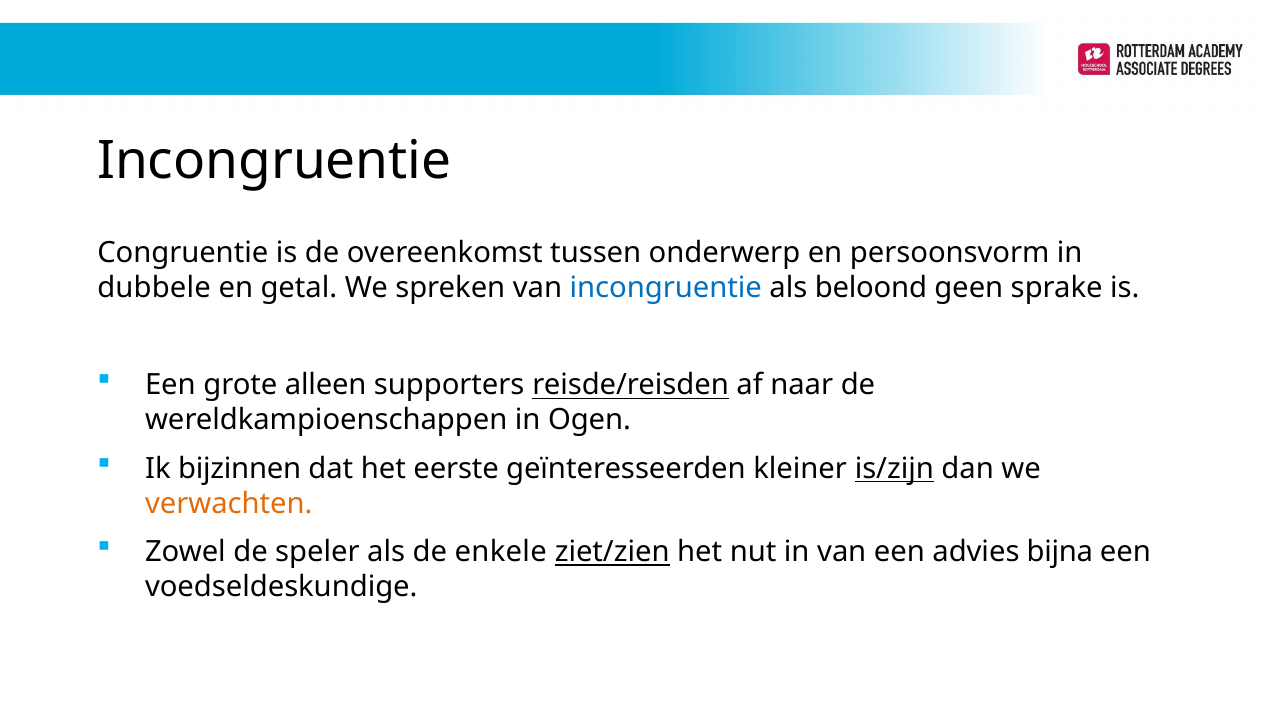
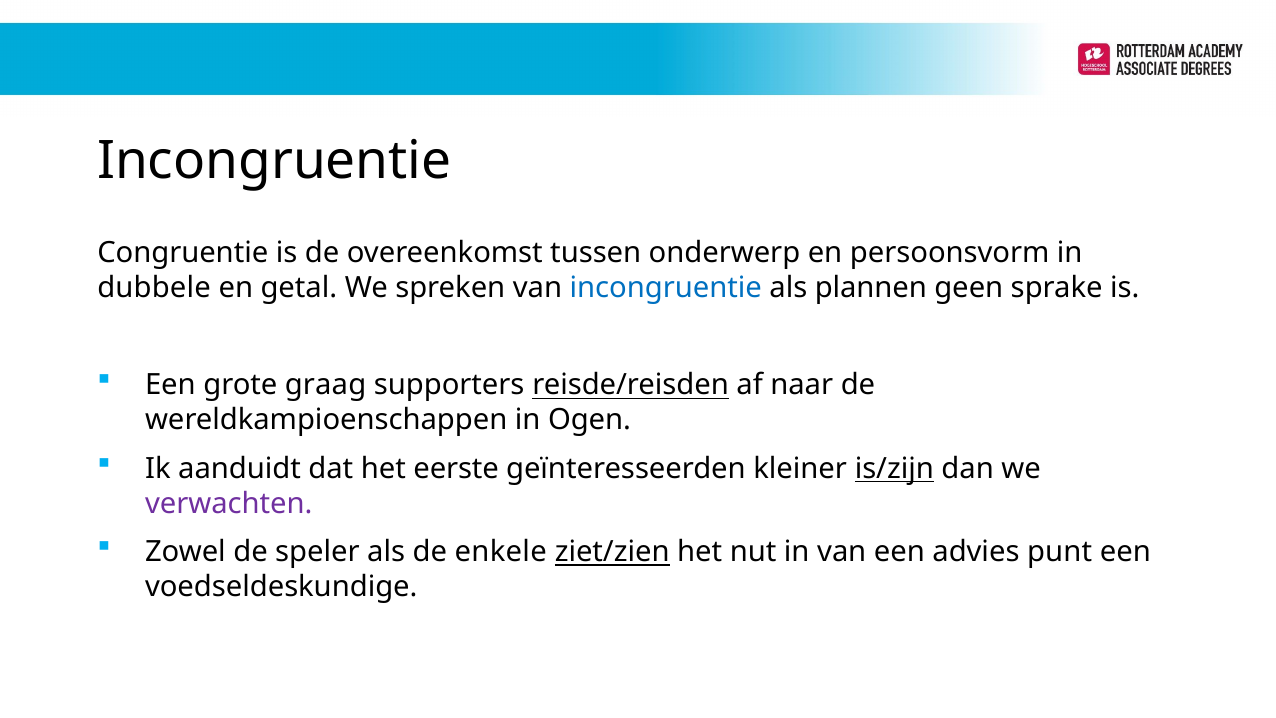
beloond: beloond -> plannen (871, 288)
alleen: alleen -> graag (326, 385)
bijzinnen: bijzinnen -> aanduidt (240, 468)
verwachten colour: orange -> purple (229, 503)
bijna: bijna -> punt (1060, 552)
